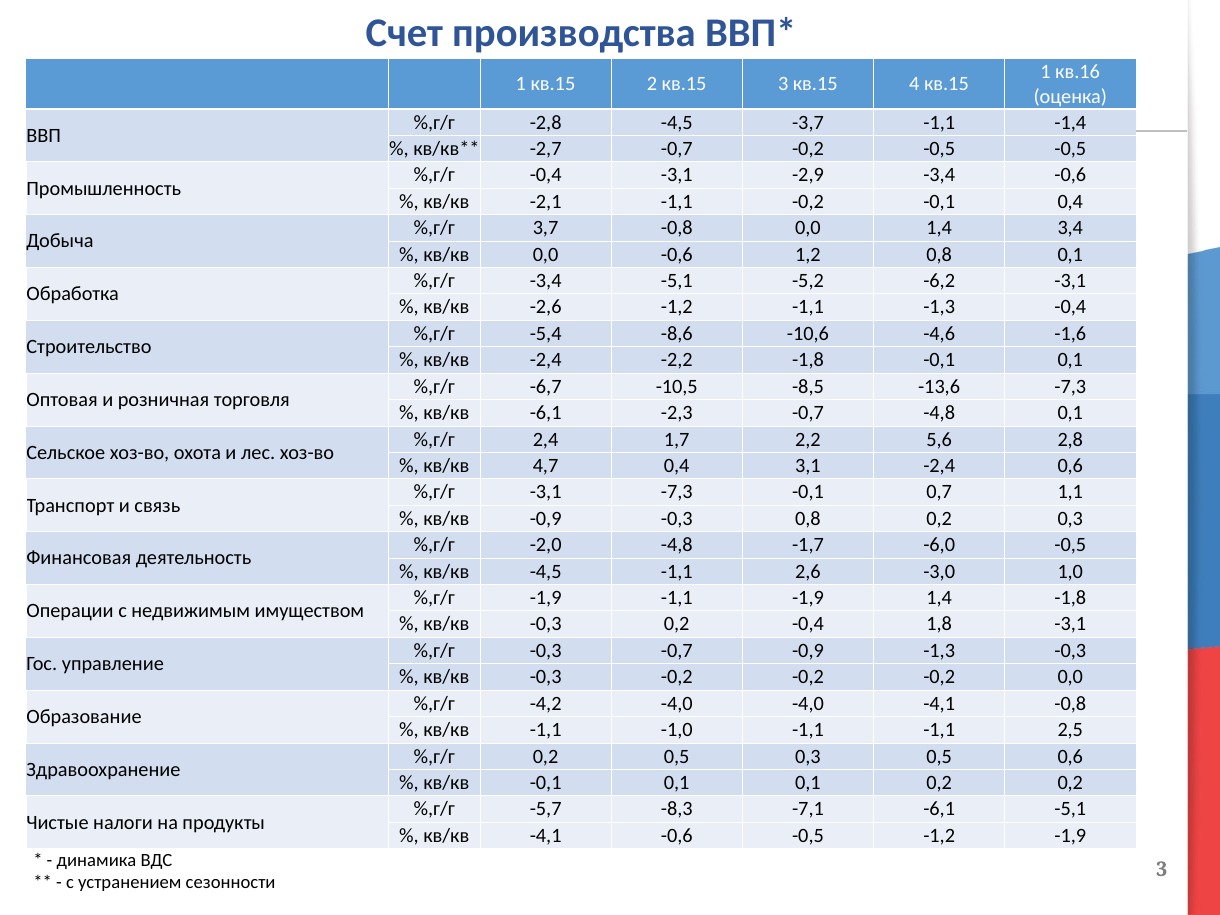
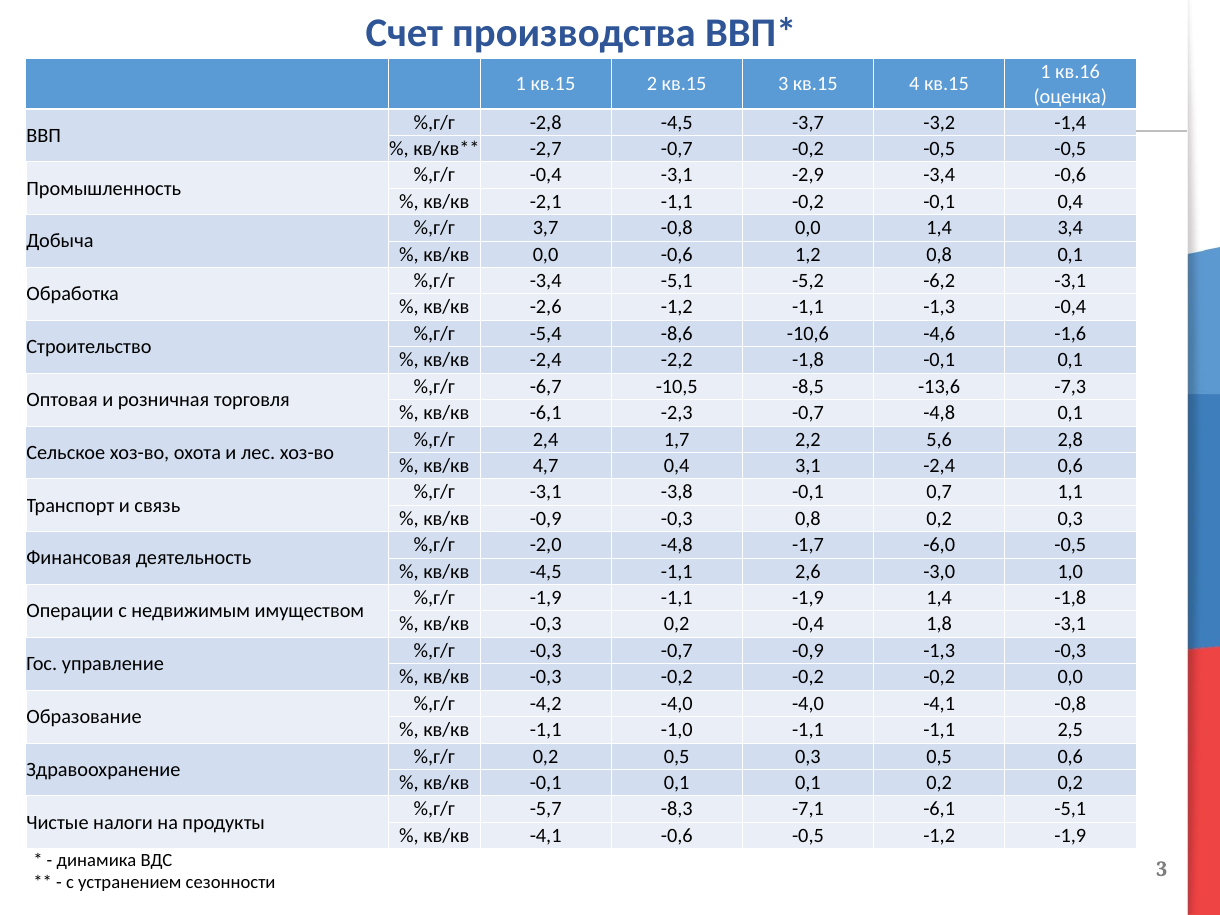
-3,7 -1,1: -1,1 -> -3,2 (939, 122)
-3,1 -7,3: -7,3 -> -3,8 (677, 492)
